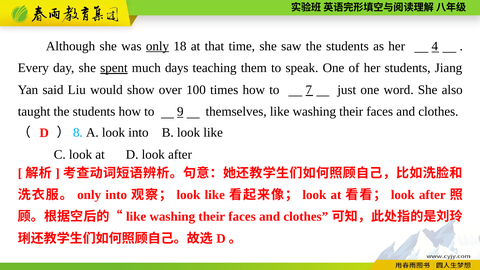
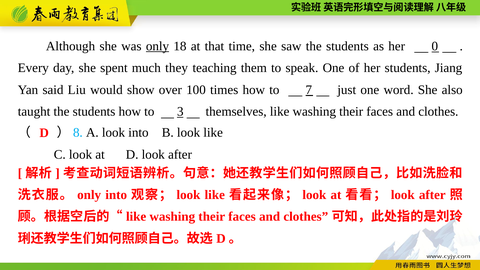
4: 4 -> 0 (435, 46)
spent underline: present -> none (114, 68)
days: days -> they (177, 68)
9: 9 -> 3 (180, 112)
